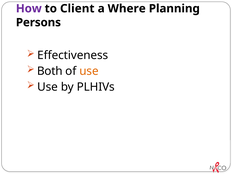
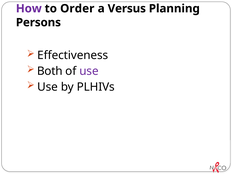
Client: Client -> Order (77, 9)
Where: Where -> Versus (127, 9)
use colour: orange -> purple (89, 71)
